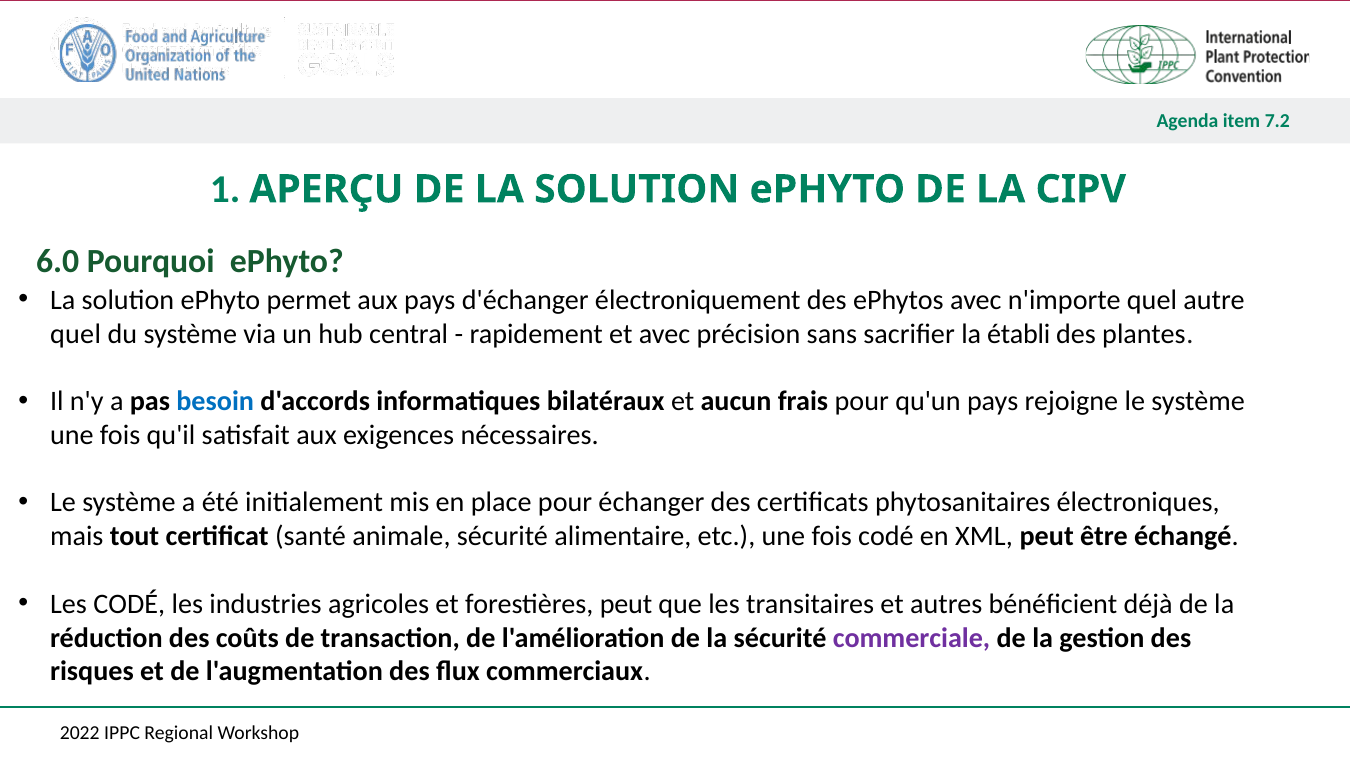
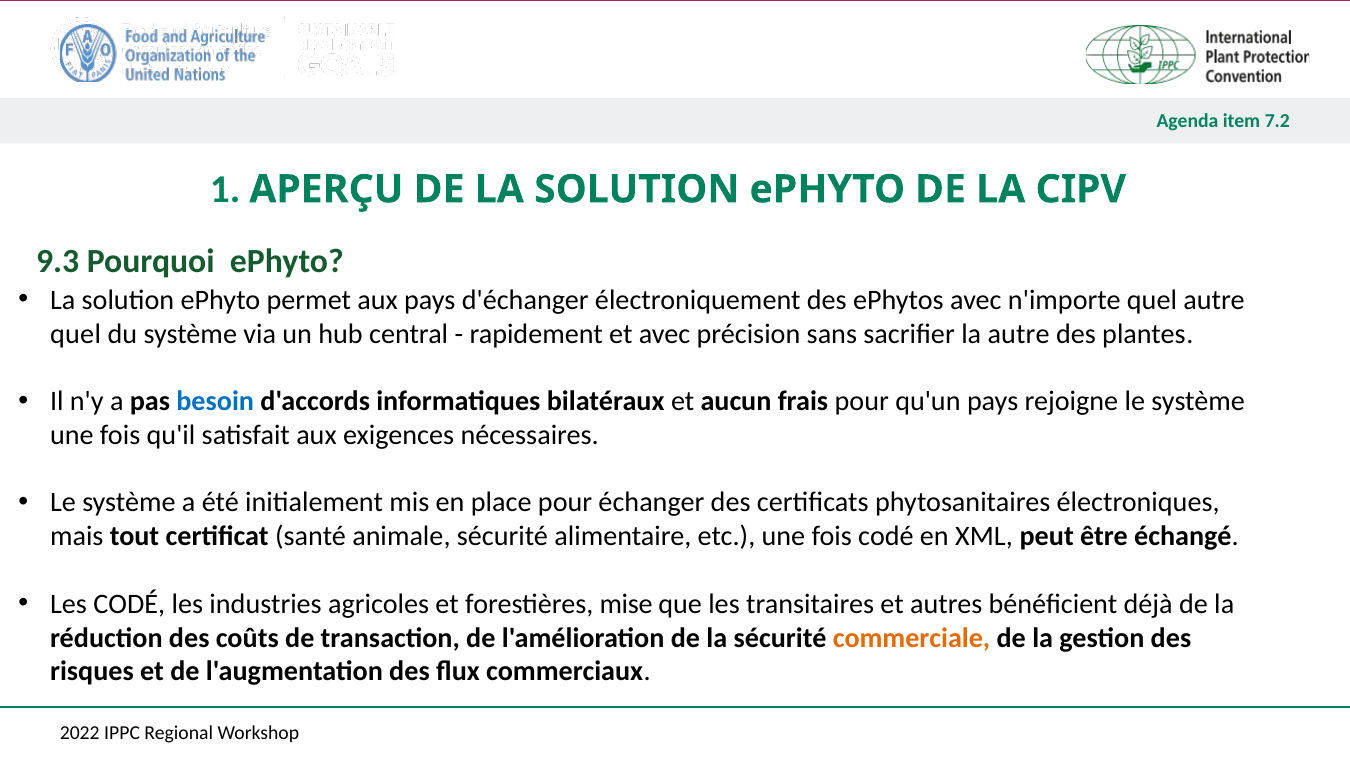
6.0: 6.0 -> 9.3 (58, 261)
la établi: établi -> autre (1019, 333)
forestières peut: peut -> mise (626, 604)
commerciale colour: purple -> orange (911, 637)
